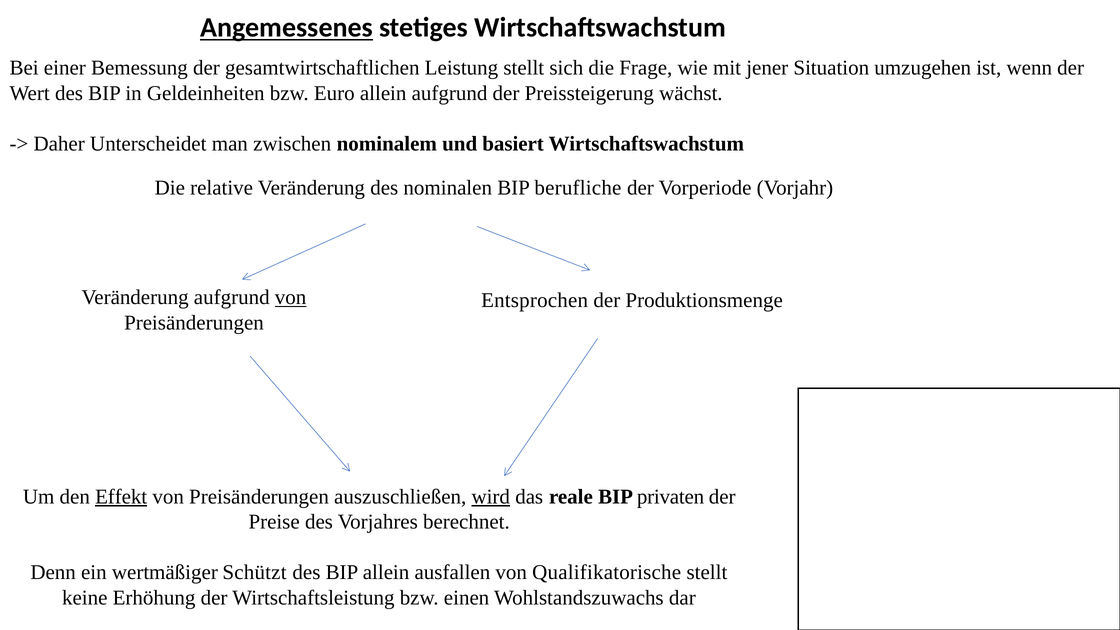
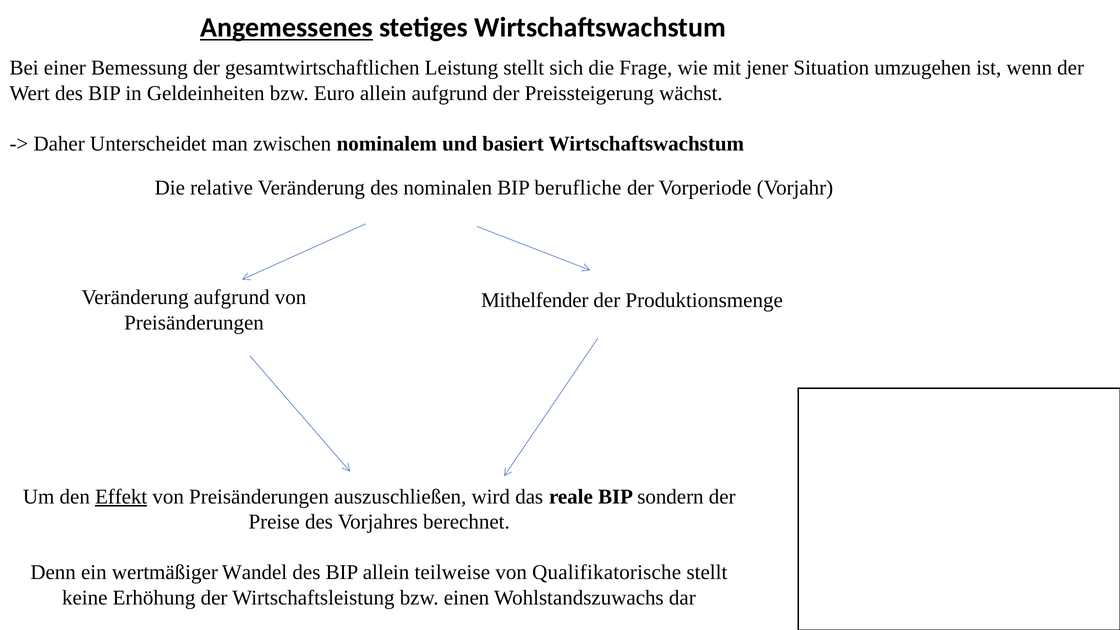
von underline: present -> none (291, 297)
Entsprochen: Entsprochen -> Mithelfender (535, 300)
wird underline: present -> none (491, 497)
privaten: privaten -> sondern (670, 497)
Schützt: Schützt -> Wandel (255, 572)
ausfallen: ausfallen -> teilweise (452, 572)
